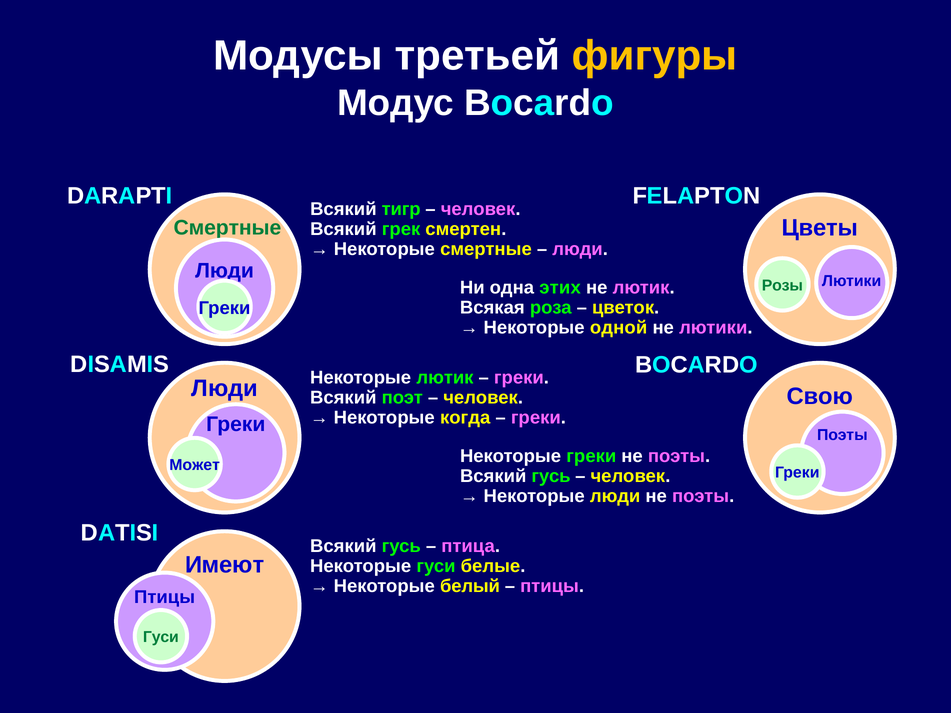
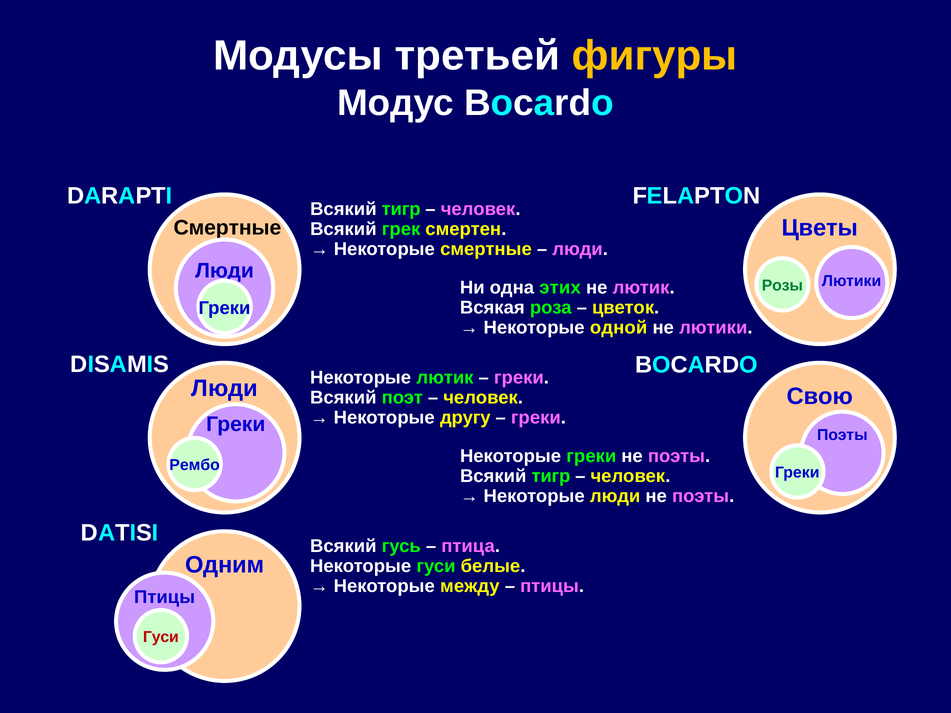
Смертные colour: green -> black (227, 228)
когда: когда -> другу (465, 418)
Может: Может -> Рембо (195, 465)
гусь: гусь -> тигр (551, 476)
Имеют: Имеют -> Одним (225, 565)
белый: белый -> между (470, 586)
Гуси colour: green -> red (161, 637)
